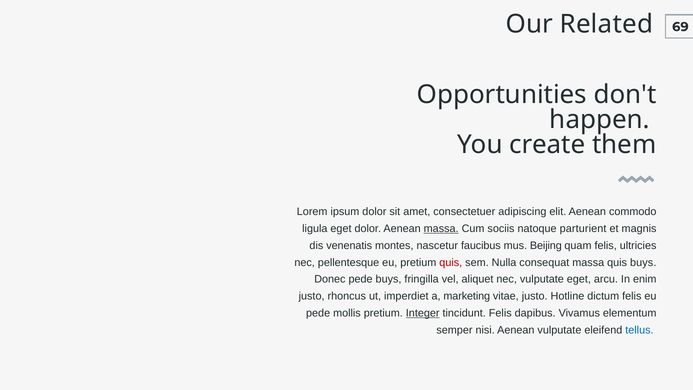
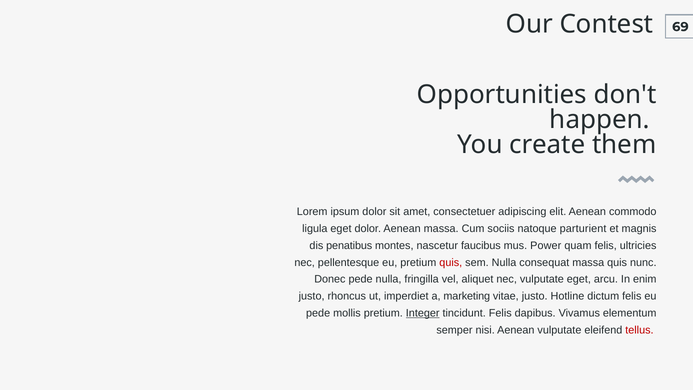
Related: Related -> Contest (606, 24)
massa underline: present -> none (441, 229)
venenatis: venenatis -> penatibus (349, 245)
Beijing: Beijing -> Power (546, 245)
quis buys: buys -> nunc (643, 262)
pede buys: buys -> nulla (389, 279)
tellus colour: blue -> red (639, 330)
